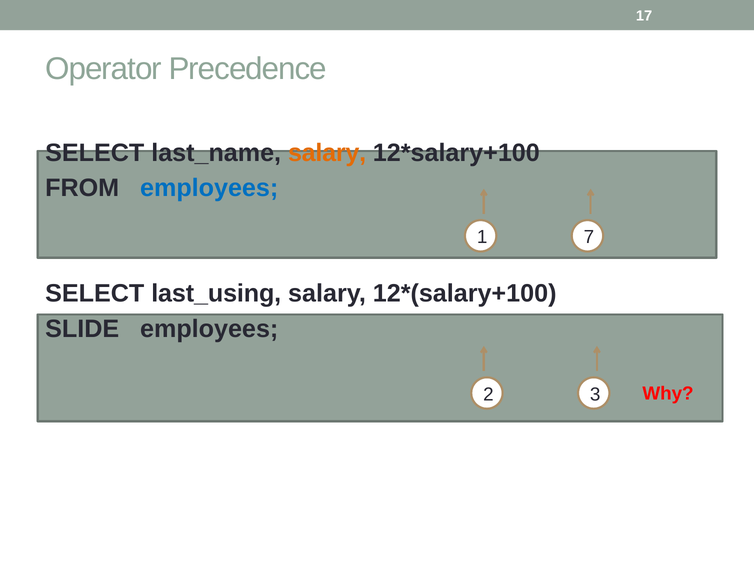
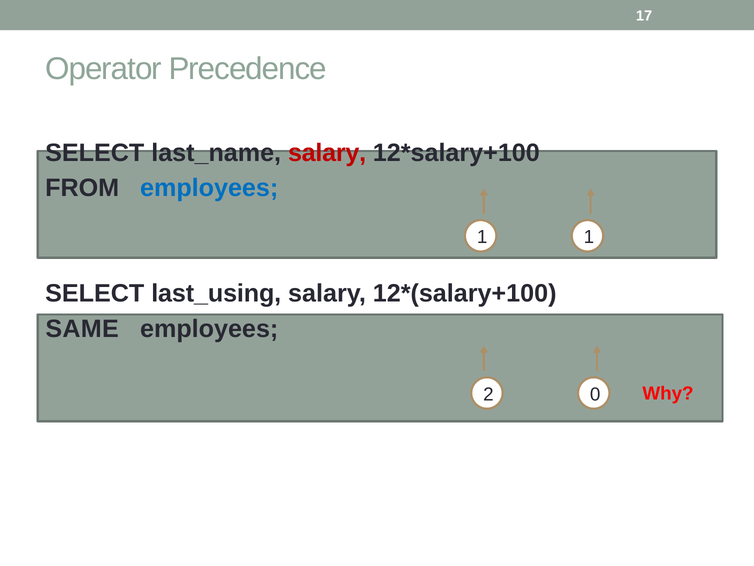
salary colour: orange -> red (327, 153)
1 7: 7 -> 1 (589, 237)
SLIDE: SLIDE -> SAME (82, 328)
3: 3 -> 0 (595, 394)
